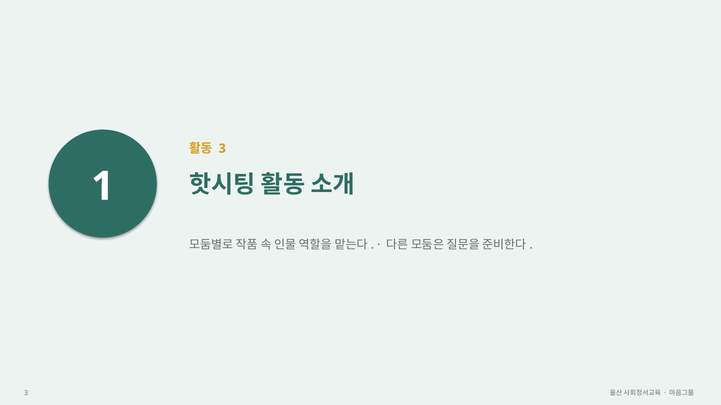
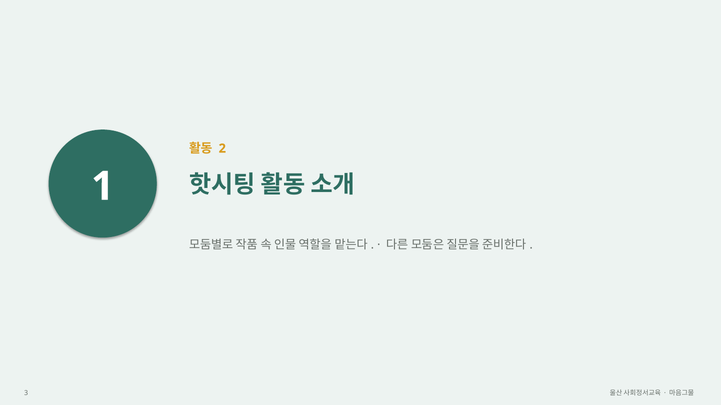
3: 3 -> 2 (222, 149)
